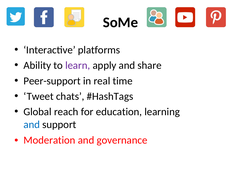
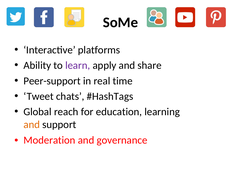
and colour: blue -> orange (32, 124)
